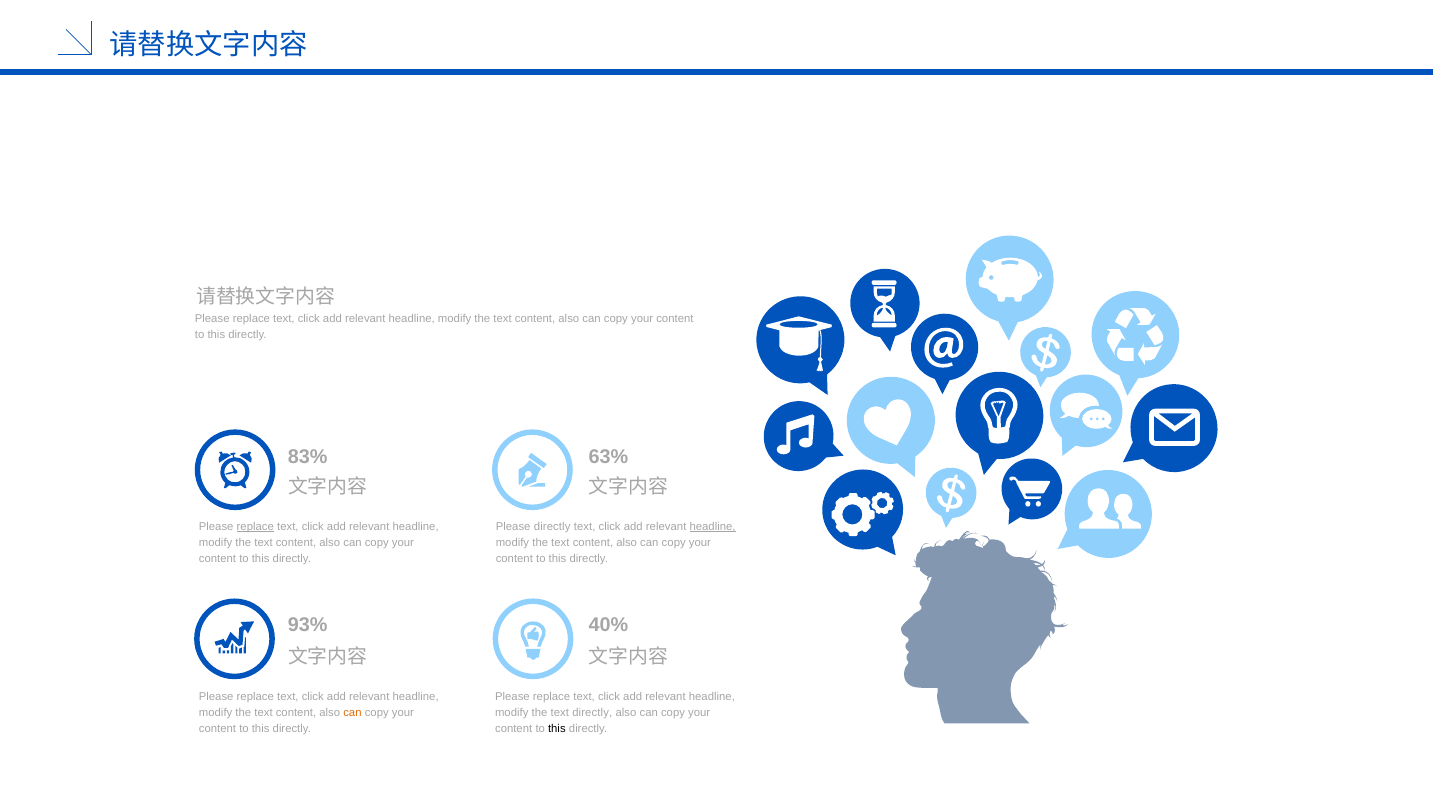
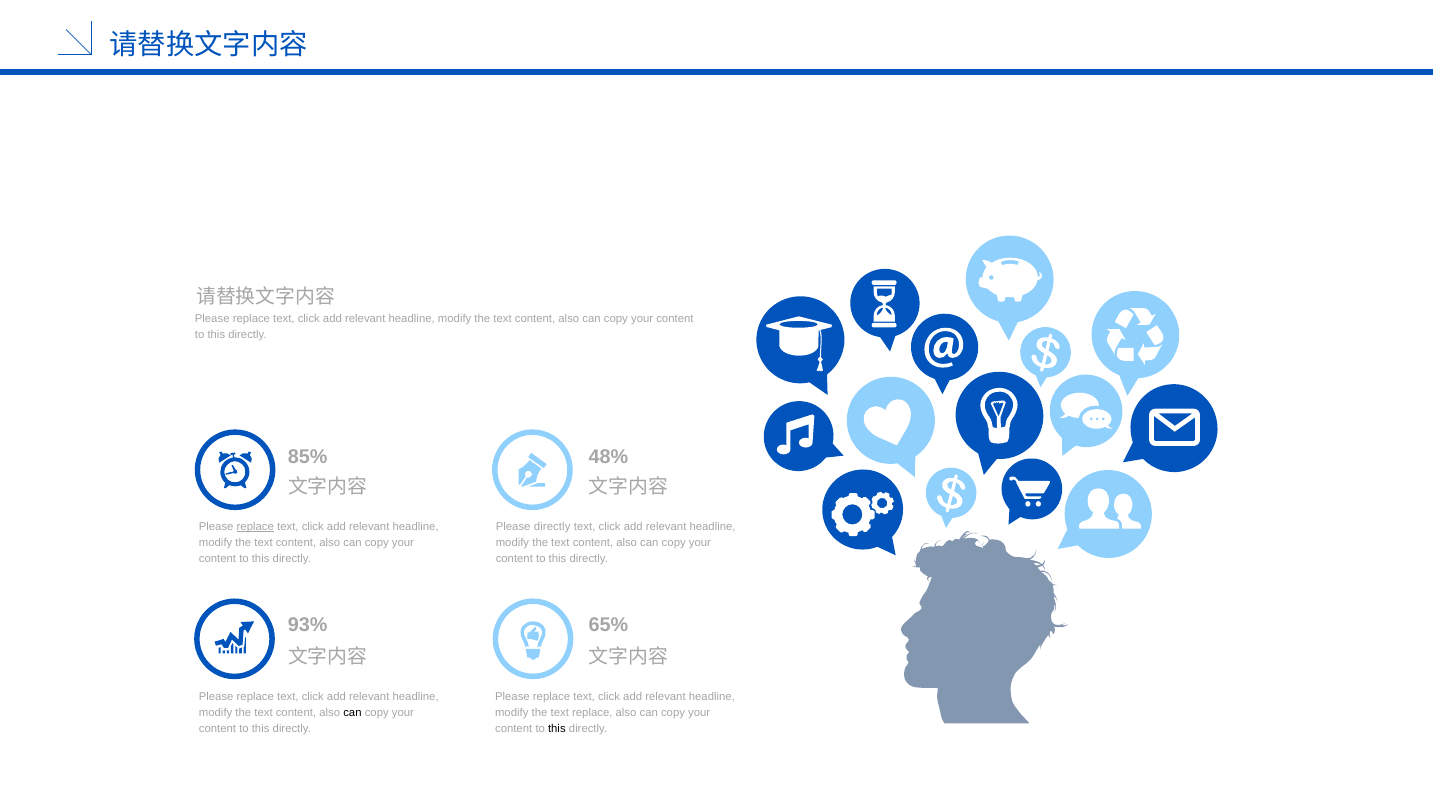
83%: 83% -> 85% (308, 457)
63%: 63% -> 48% (608, 457)
headline underline: present -> none (713, 527)
40%: 40% -> 65% (608, 625)
can colour: orange -> black (352, 713)
text directly: directly -> replace (592, 713)
